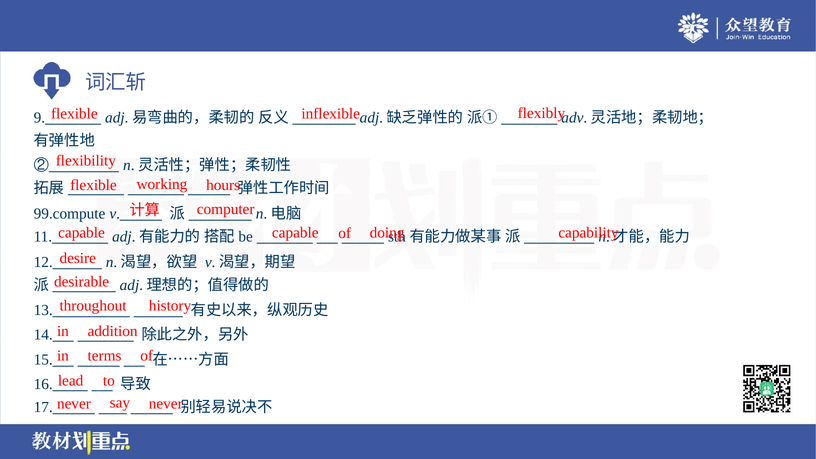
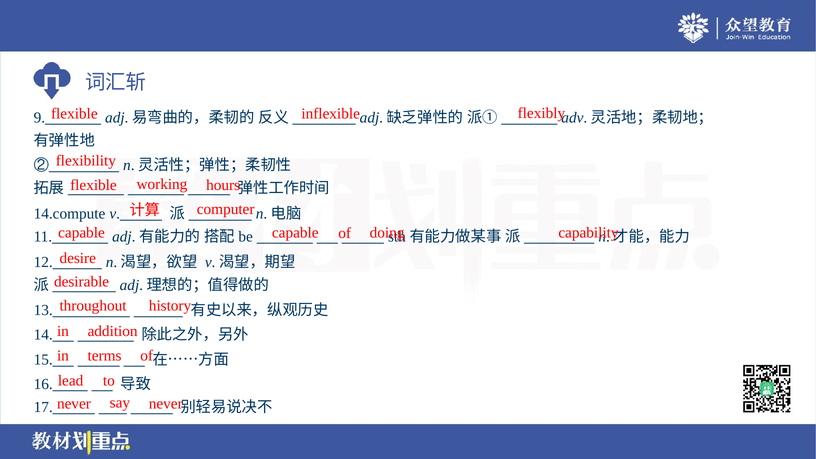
99.compute: 99.compute -> 14.compute (69, 214)
